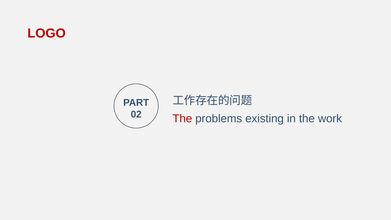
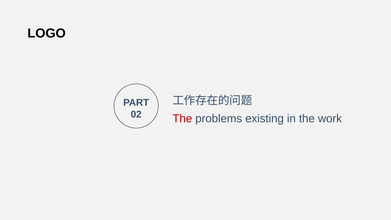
LOGO colour: red -> black (47, 33)
